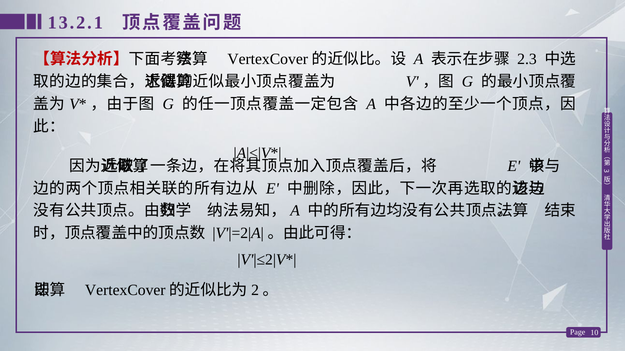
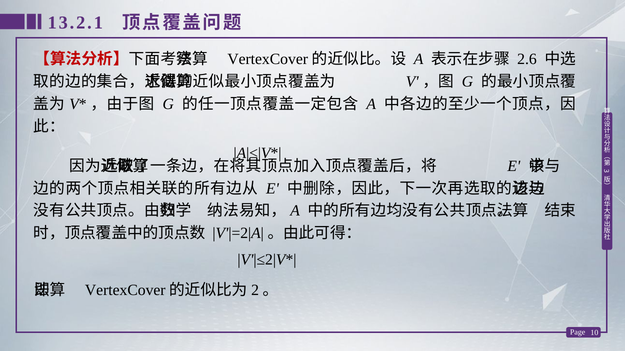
2.3: 2.3 -> 2.6 (527, 59)
